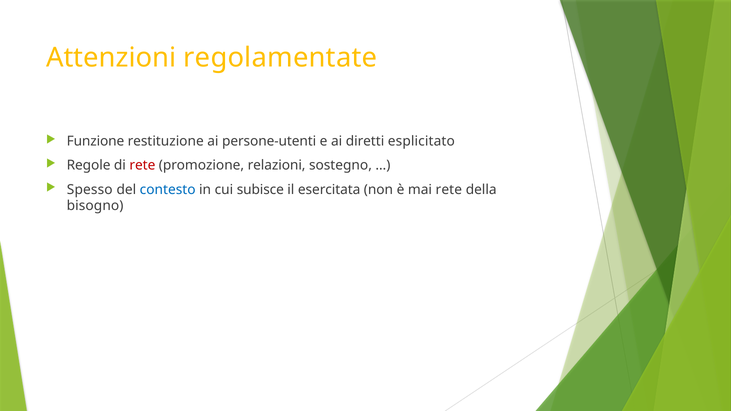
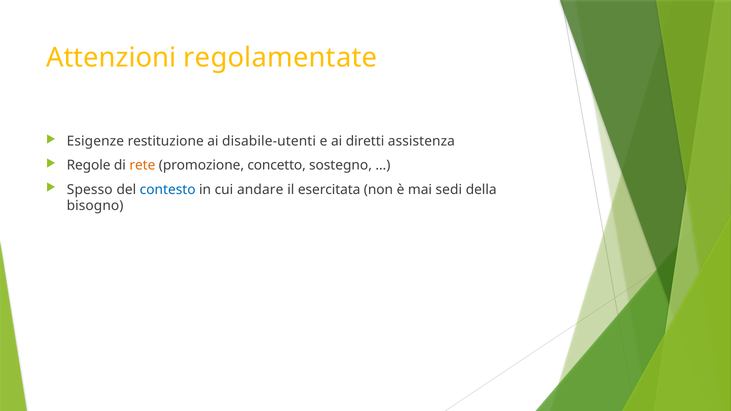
Funzione: Funzione -> Esigenze (95, 141)
persone-utenti: persone-utenti -> disabile-utenti (269, 141)
esplicitato: esplicitato -> assistenza (421, 141)
rete colour: red -> orange (142, 166)
relazioni: relazioni -> concetto (277, 166)
subisce: subisce -> andare (260, 190)
mai rete: rete -> sedi (449, 190)
